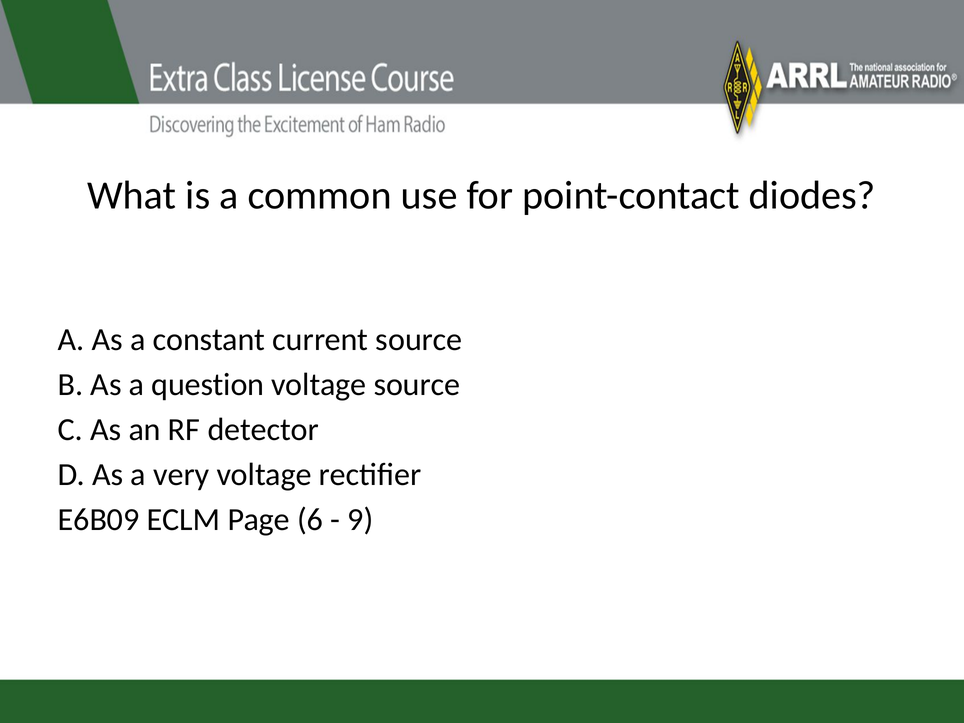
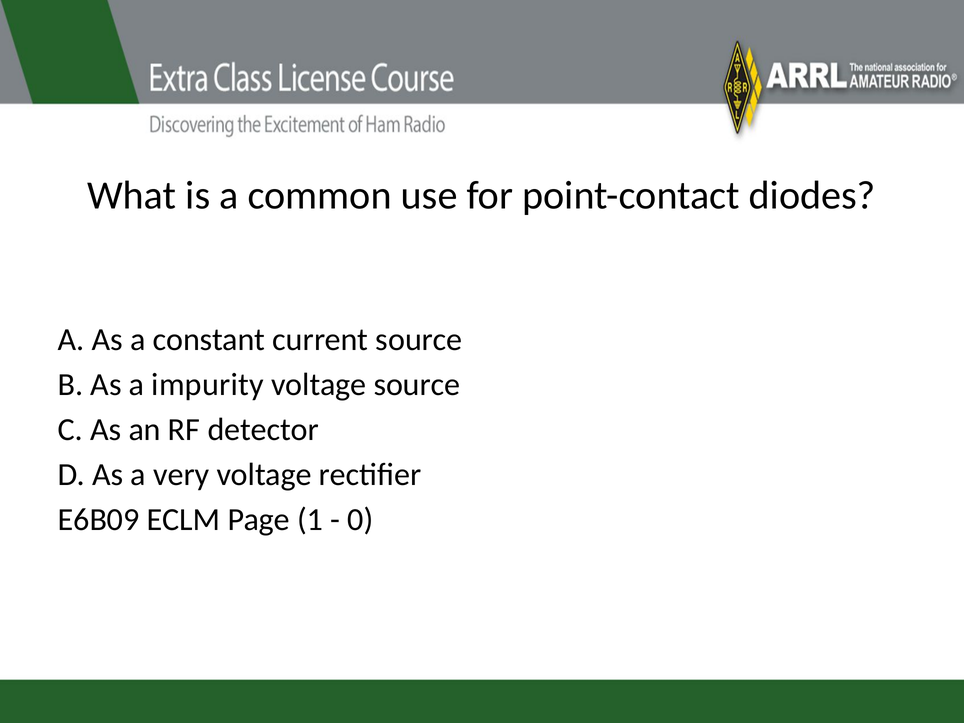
question: question -> impurity (208, 385)
6: 6 -> 1 (310, 519)
9: 9 -> 0 (360, 519)
